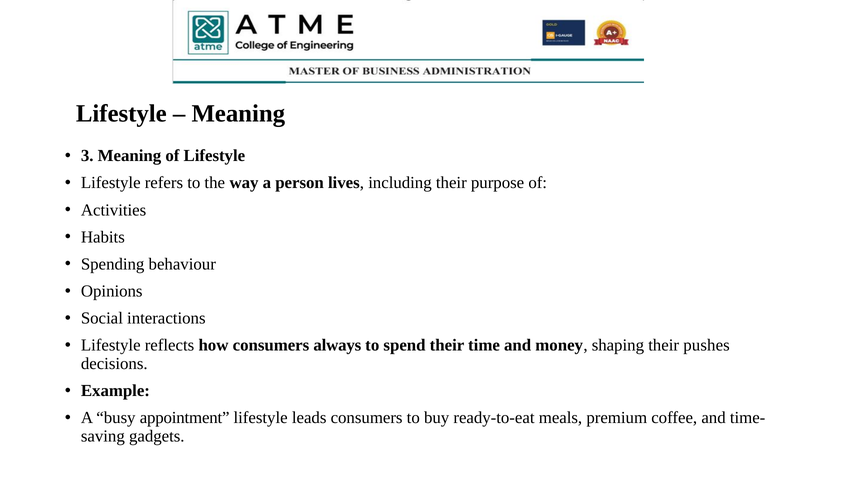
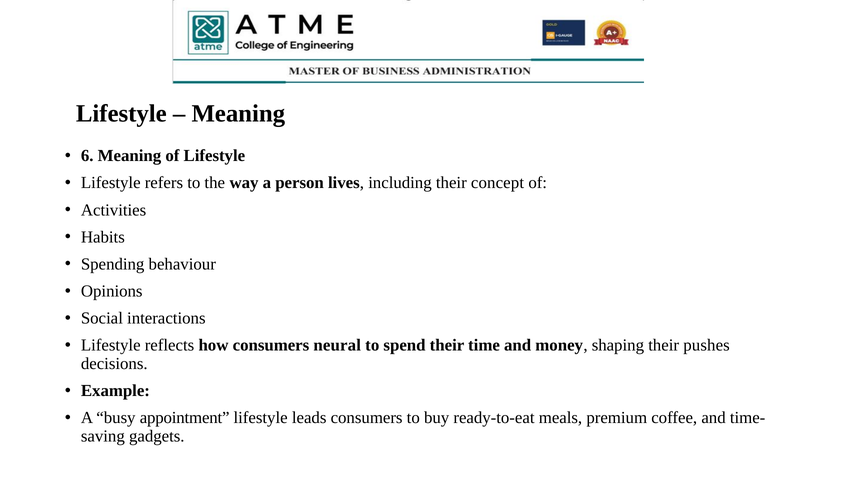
3: 3 -> 6 (87, 156)
purpose: purpose -> concept (497, 183)
always: always -> neural (337, 346)
